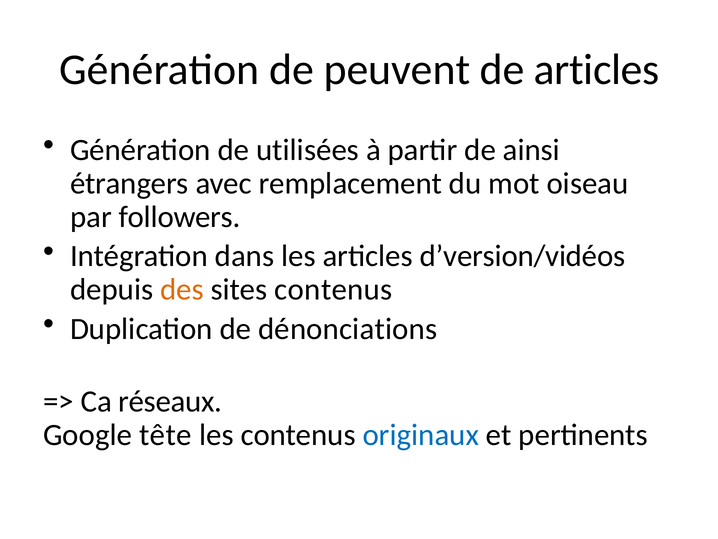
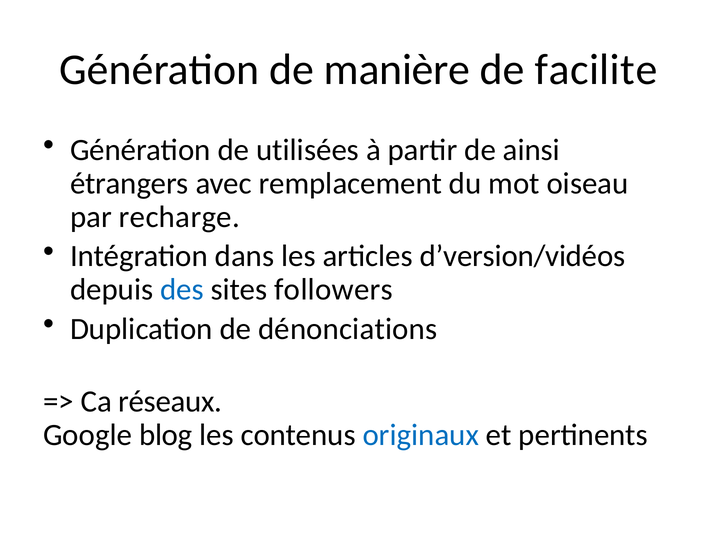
peuvent: peuvent -> manière (397, 70)
de articles: articles -> facilite (596, 70)
followers: followers -> recharge (179, 217)
des colour: orange -> blue (182, 289)
sites contenus: contenus -> followers (334, 289)
tête: tête -> blog (166, 434)
